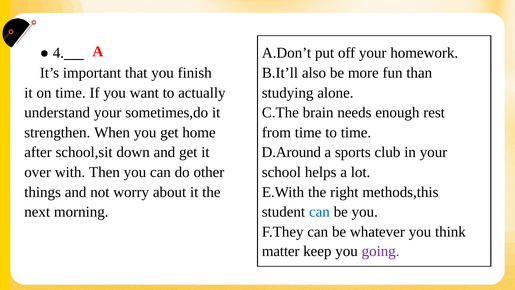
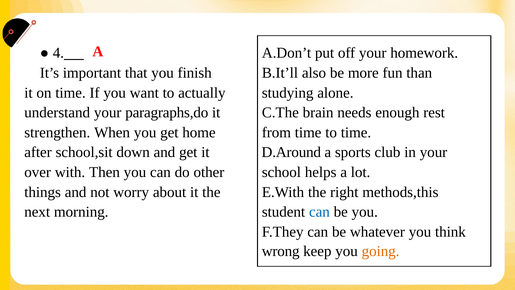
sometimes,do: sometimes,do -> paragraphs,do (167, 112)
matter: matter -> wrong (281, 251)
going colour: purple -> orange (381, 251)
